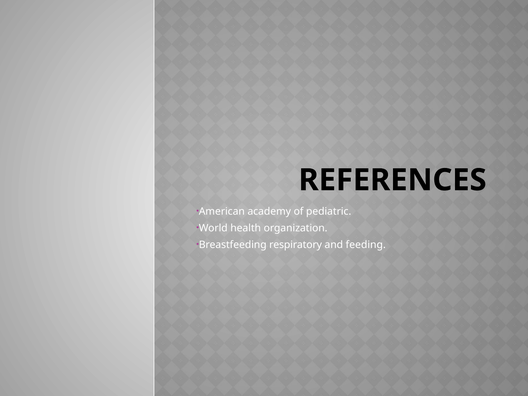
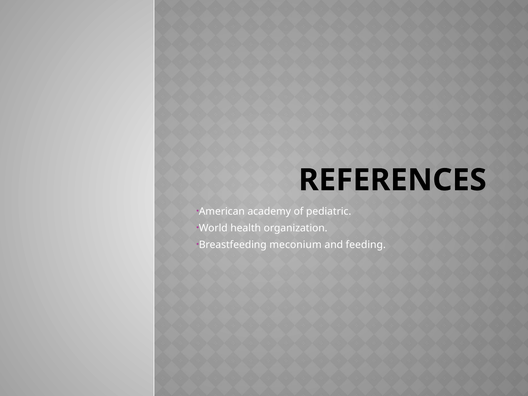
respiratory: respiratory -> meconium (296, 245)
